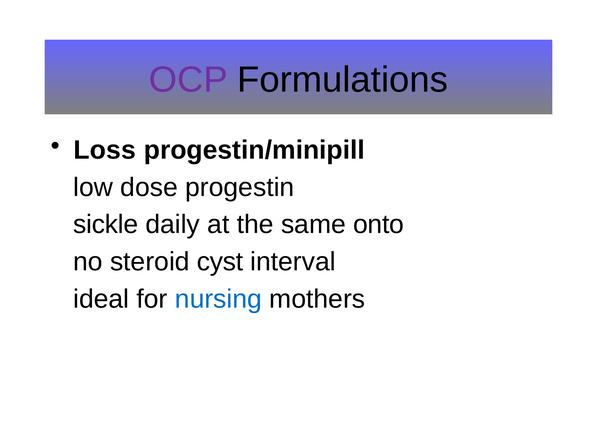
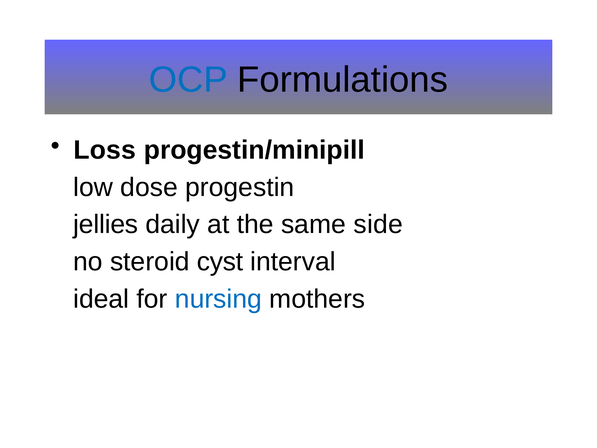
OCP colour: purple -> blue (188, 80)
sickle: sickle -> jellies (106, 224)
onto: onto -> side (378, 224)
